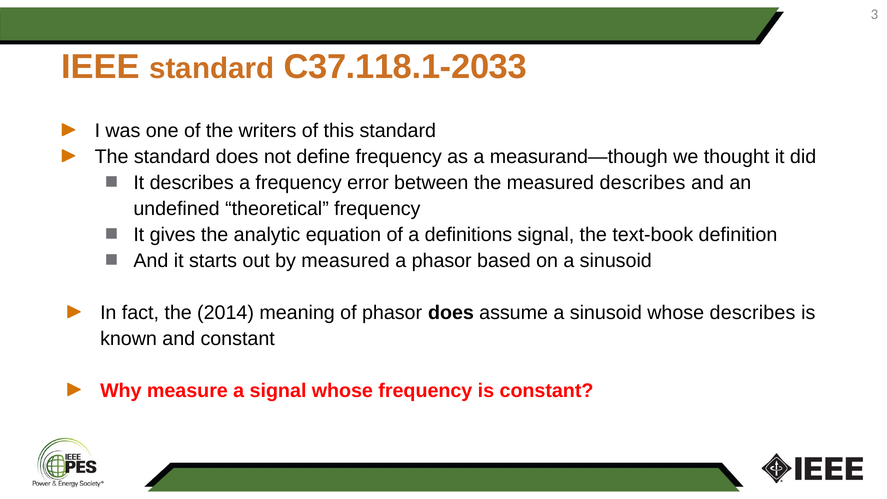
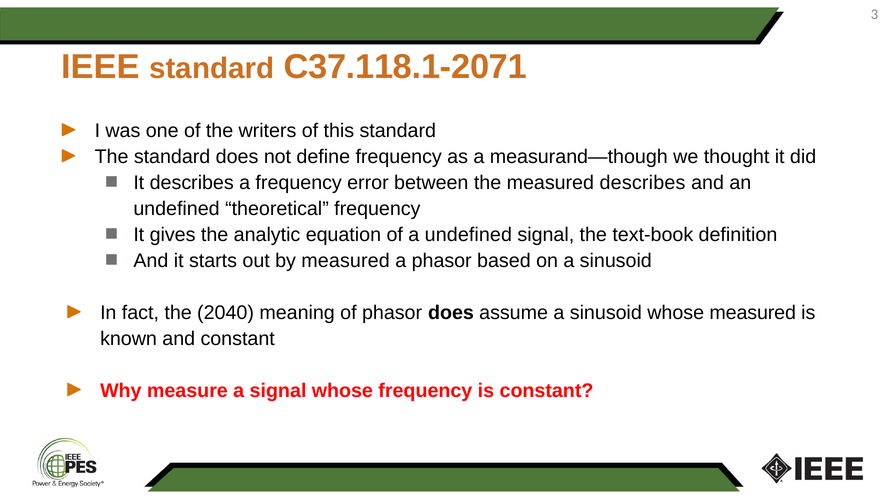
C37.118.1-2033: C37.118.1-2033 -> C37.118.1-2071 (405, 67)
a definitions: definitions -> undefined (468, 235)
2014: 2014 -> 2040 (226, 313)
whose describes: describes -> measured (753, 313)
